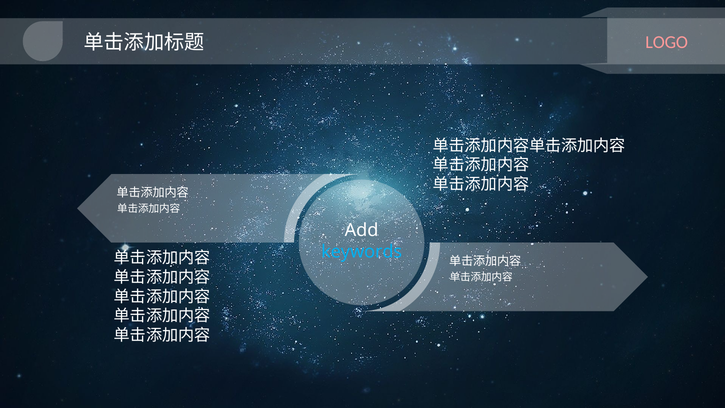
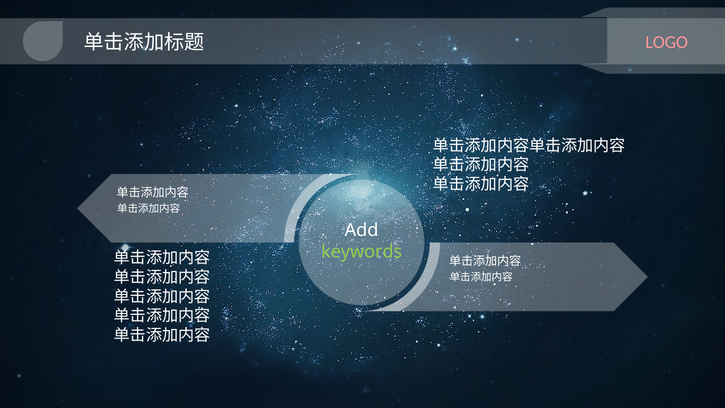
keywords colour: light blue -> light green (362, 252)
